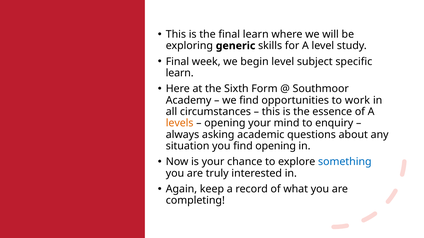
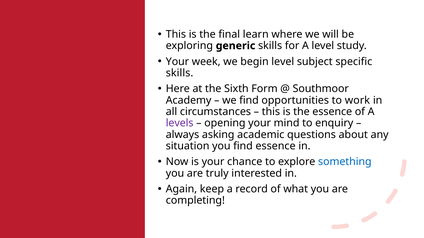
Final: Final -> Your (177, 62)
learn: learn -> skills (180, 73)
levels colour: orange -> purple (180, 123)
find opening: opening -> essence (276, 146)
